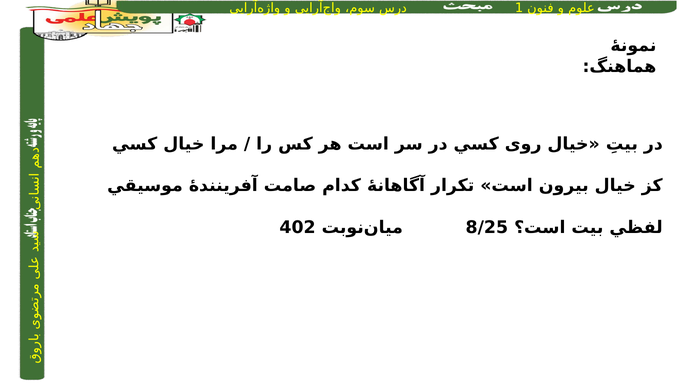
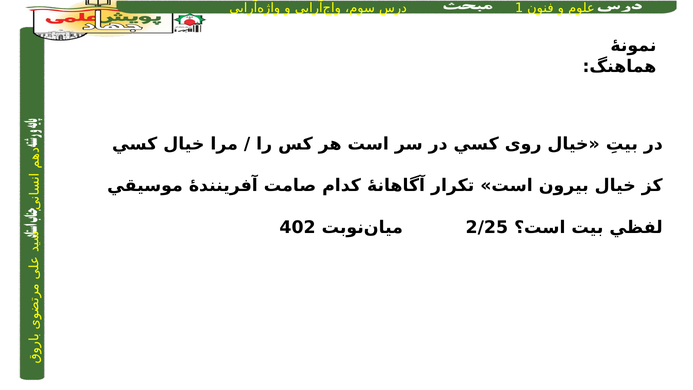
8/25: 8/25 -> 2/25 (487, 227)
